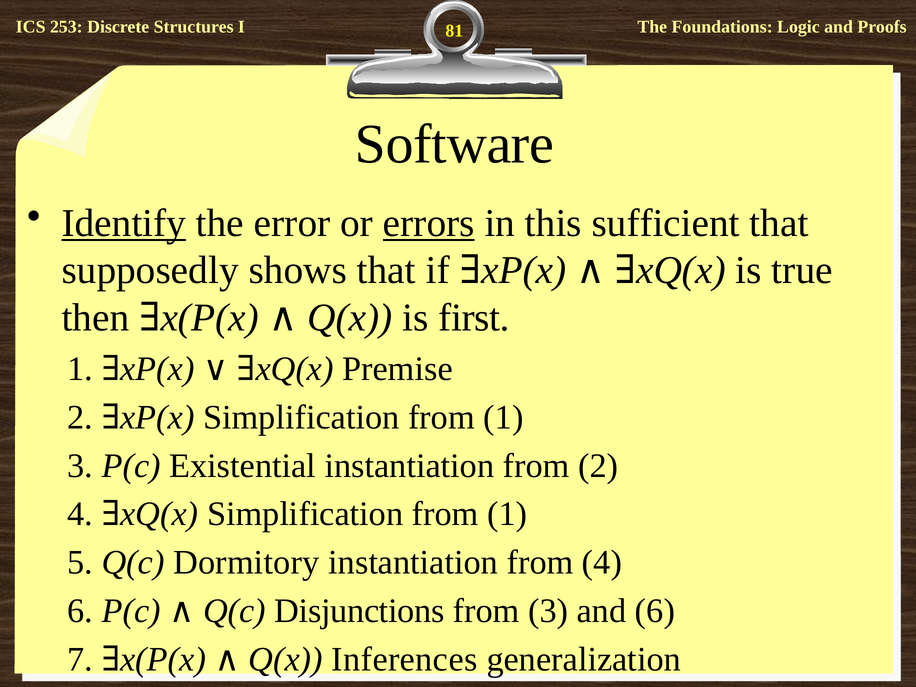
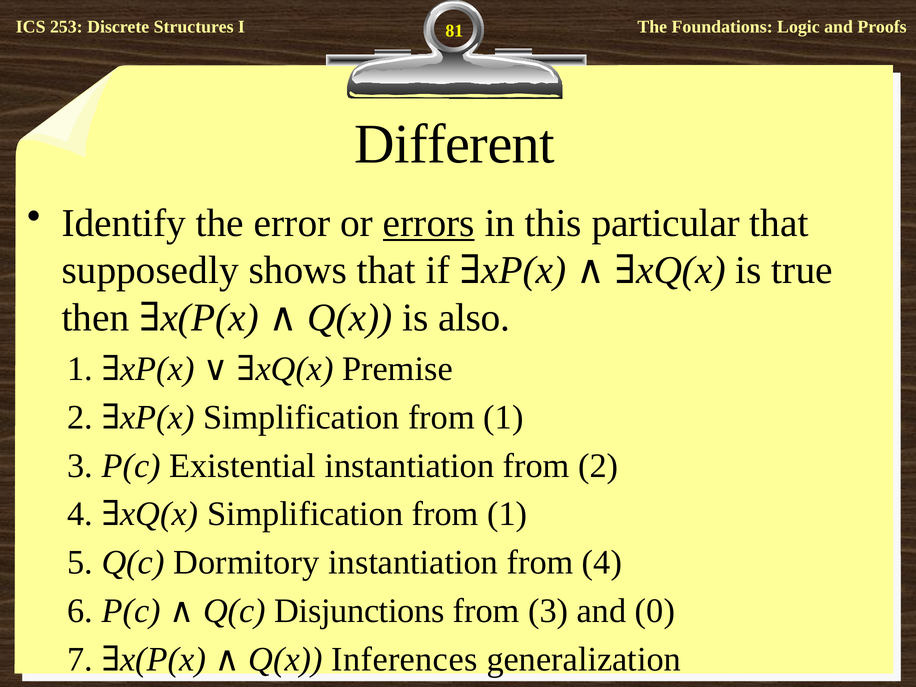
Software: Software -> Different (455, 144)
Identify underline: present -> none (124, 223)
sufficient: sufficient -> particular (666, 223)
first: first -> also (474, 318)
and 6: 6 -> 0 (655, 611)
